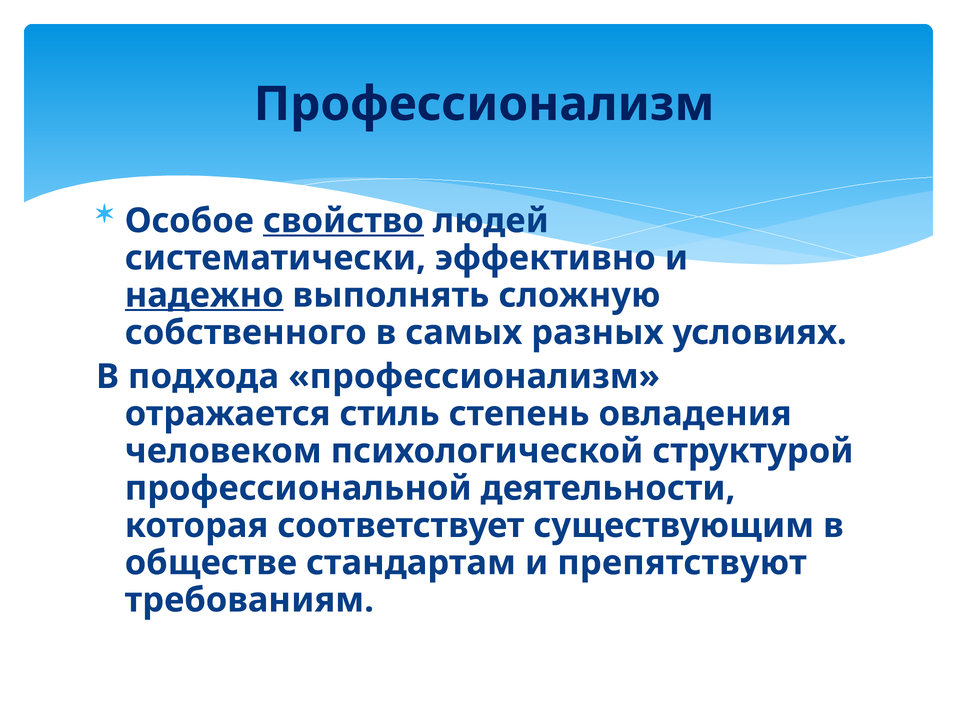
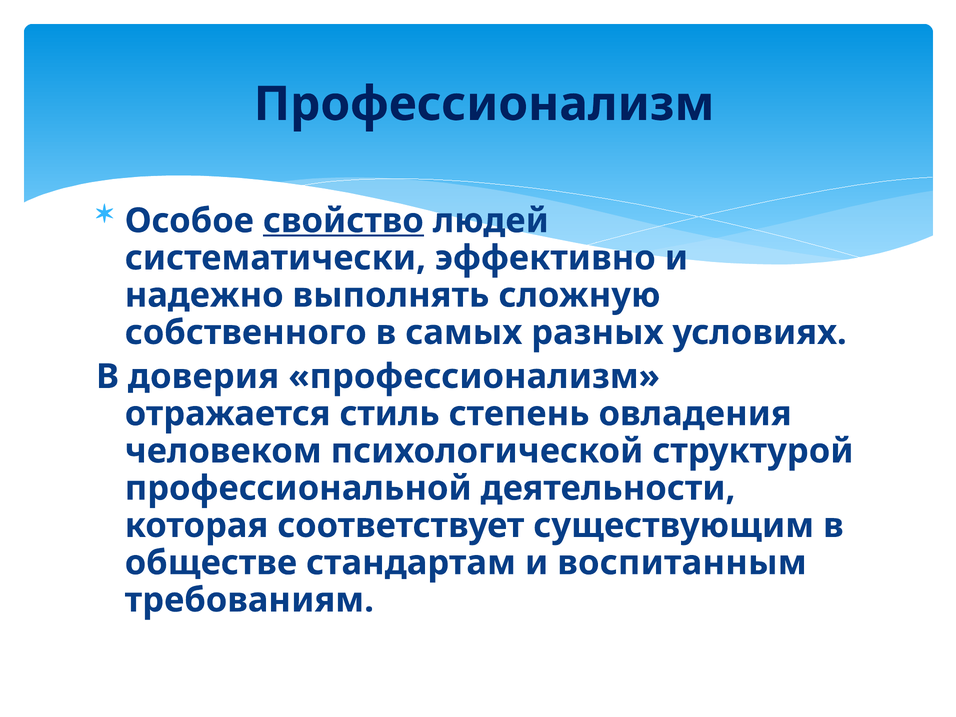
надежно underline: present -> none (204, 295)
подхода: подхода -> доверия (204, 377)
препятствуют: препятствуют -> воспитанным (682, 563)
